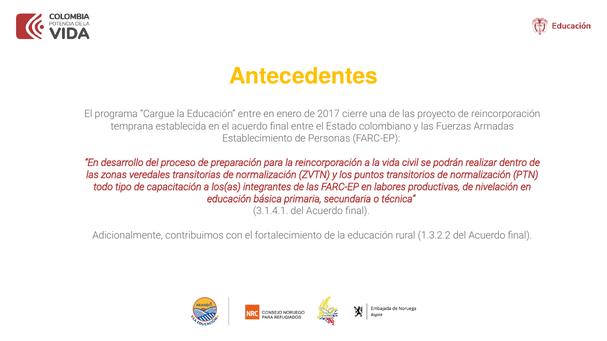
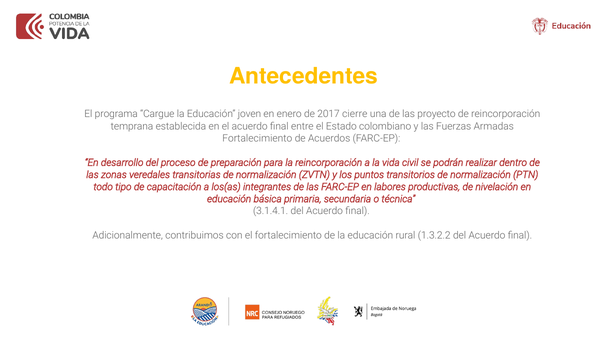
Educación entre: entre -> joven (249, 114)
Establecimiento: Establecimiento -> Fortalecimiento (257, 139)
Personas: Personas -> Acuerdos (329, 139)
